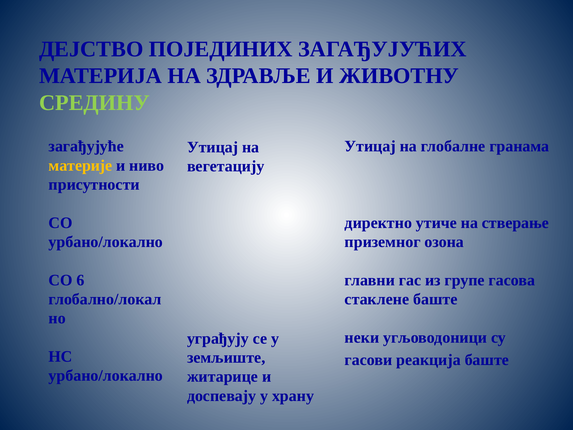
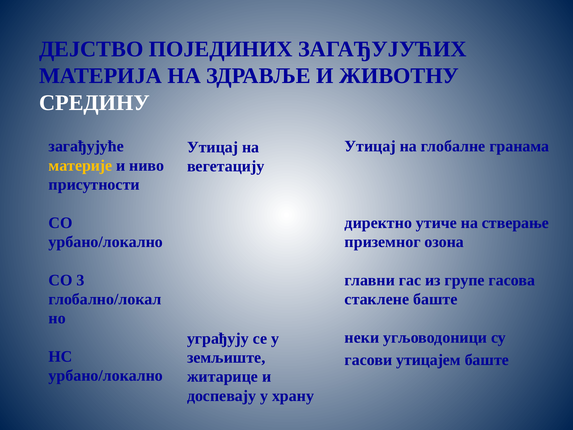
СРЕДИНУ colour: light green -> white (94, 103)
6: 6 -> 3 (80, 280)
реакција: реакција -> утицајем (428, 360)
